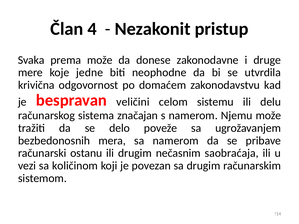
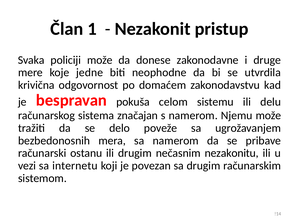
4: 4 -> 1 (92, 29)
prema: prema -> policiji (66, 60)
veličini: veličini -> pokuša (133, 102)
saobraćaja: saobraćaja -> nezakonitu (232, 153)
količinom: količinom -> internetu (75, 166)
